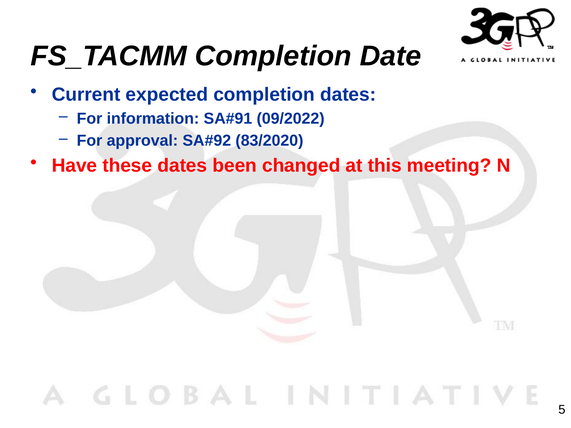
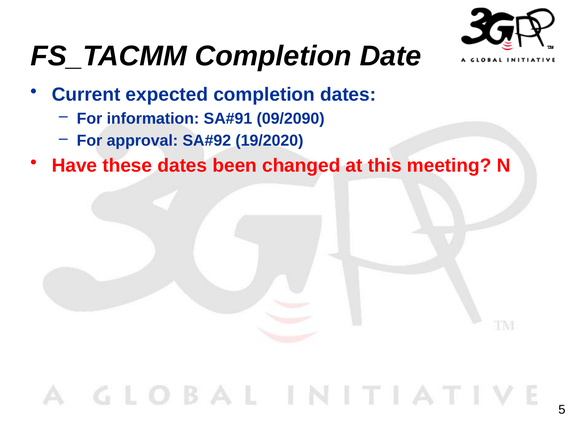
09/2022: 09/2022 -> 09/2090 (291, 119)
83/2020: 83/2020 -> 19/2020 (269, 141)
